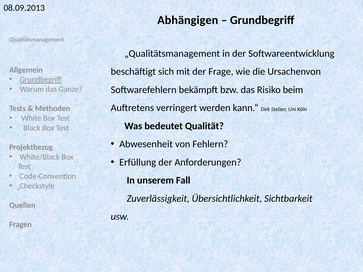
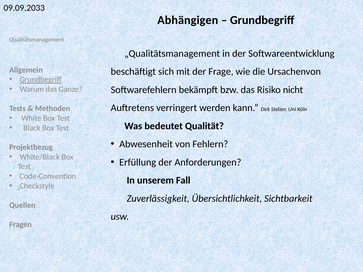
08.09.2013: 08.09.2013 -> 09.09.2033 (24, 8)
beim: beim -> nicht (293, 90)
